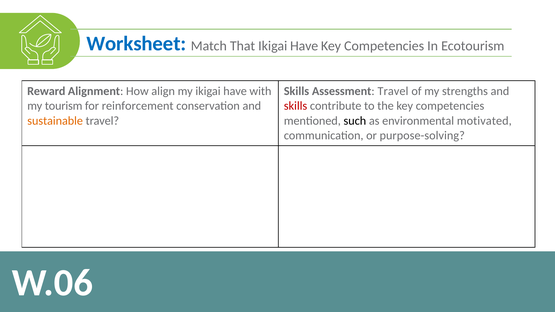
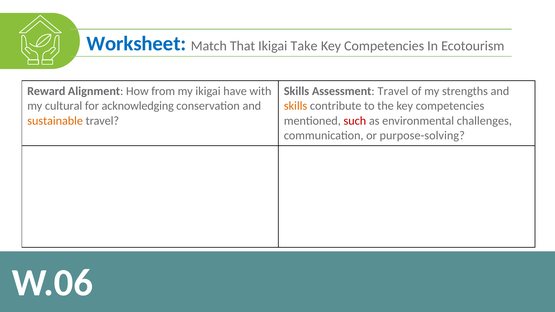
Have: Have -> Take (304, 46)
align: align -> from (163, 91)
tourism: tourism -> cultural (64, 106)
reinforcement: reinforcement -> acknowledging (138, 106)
skills colour: red -> orange (296, 106)
such colour: black -> red (355, 121)
motivated: motivated -> challenges (484, 121)
